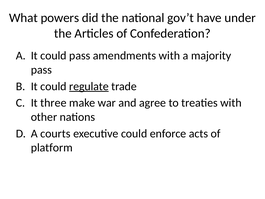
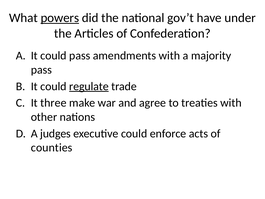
powers underline: none -> present (60, 18)
courts: courts -> judges (55, 133)
platform: platform -> counties (52, 147)
